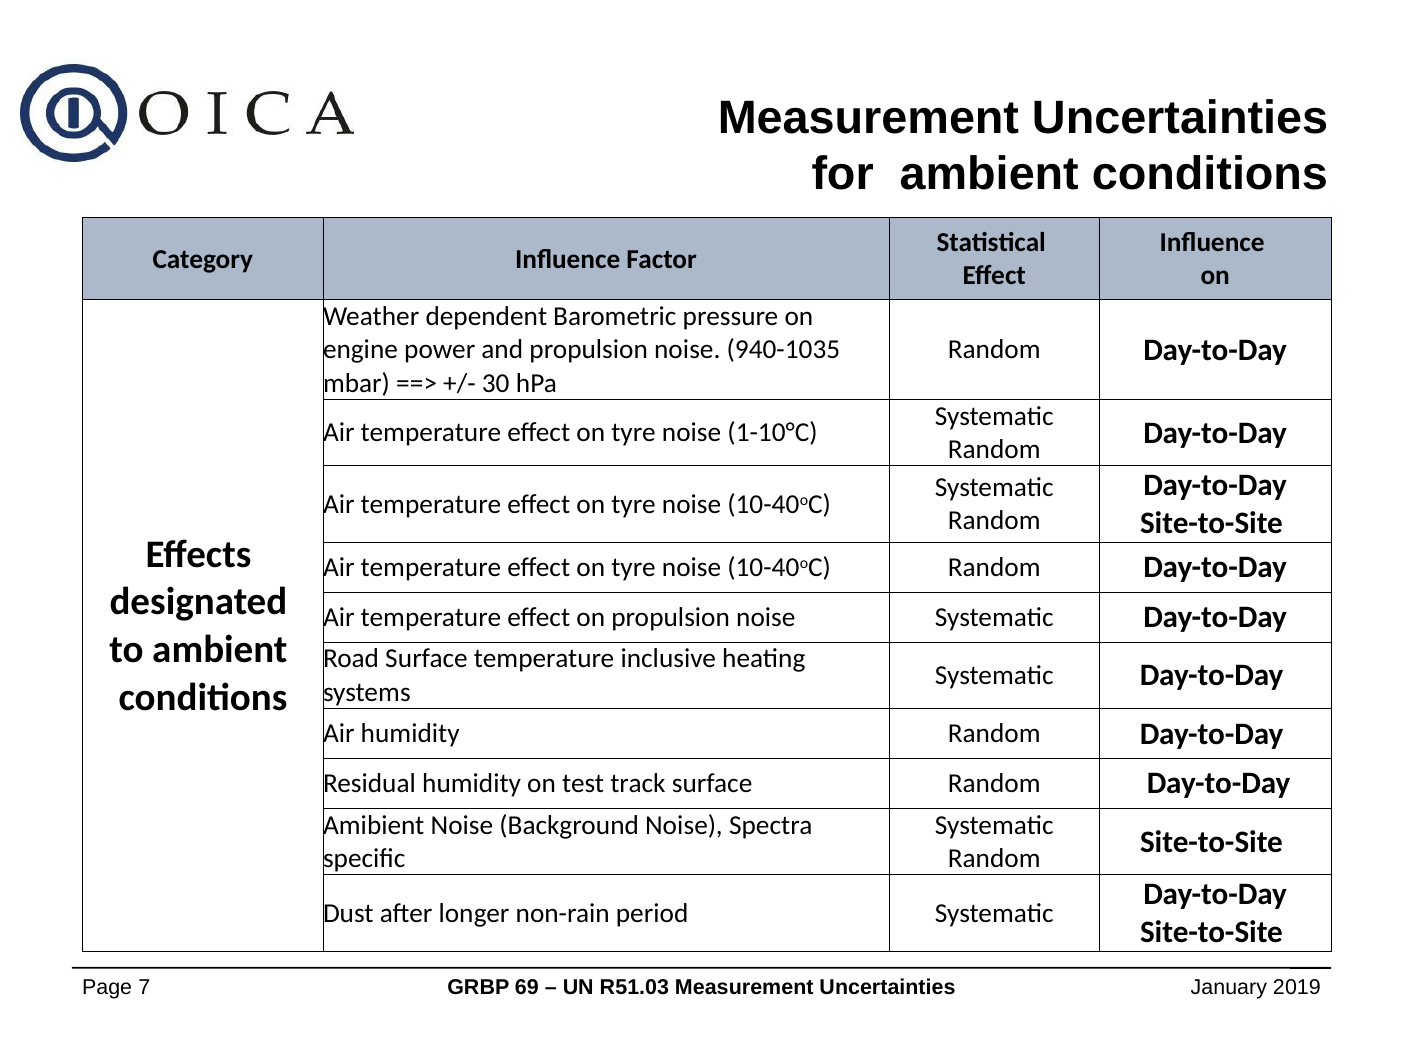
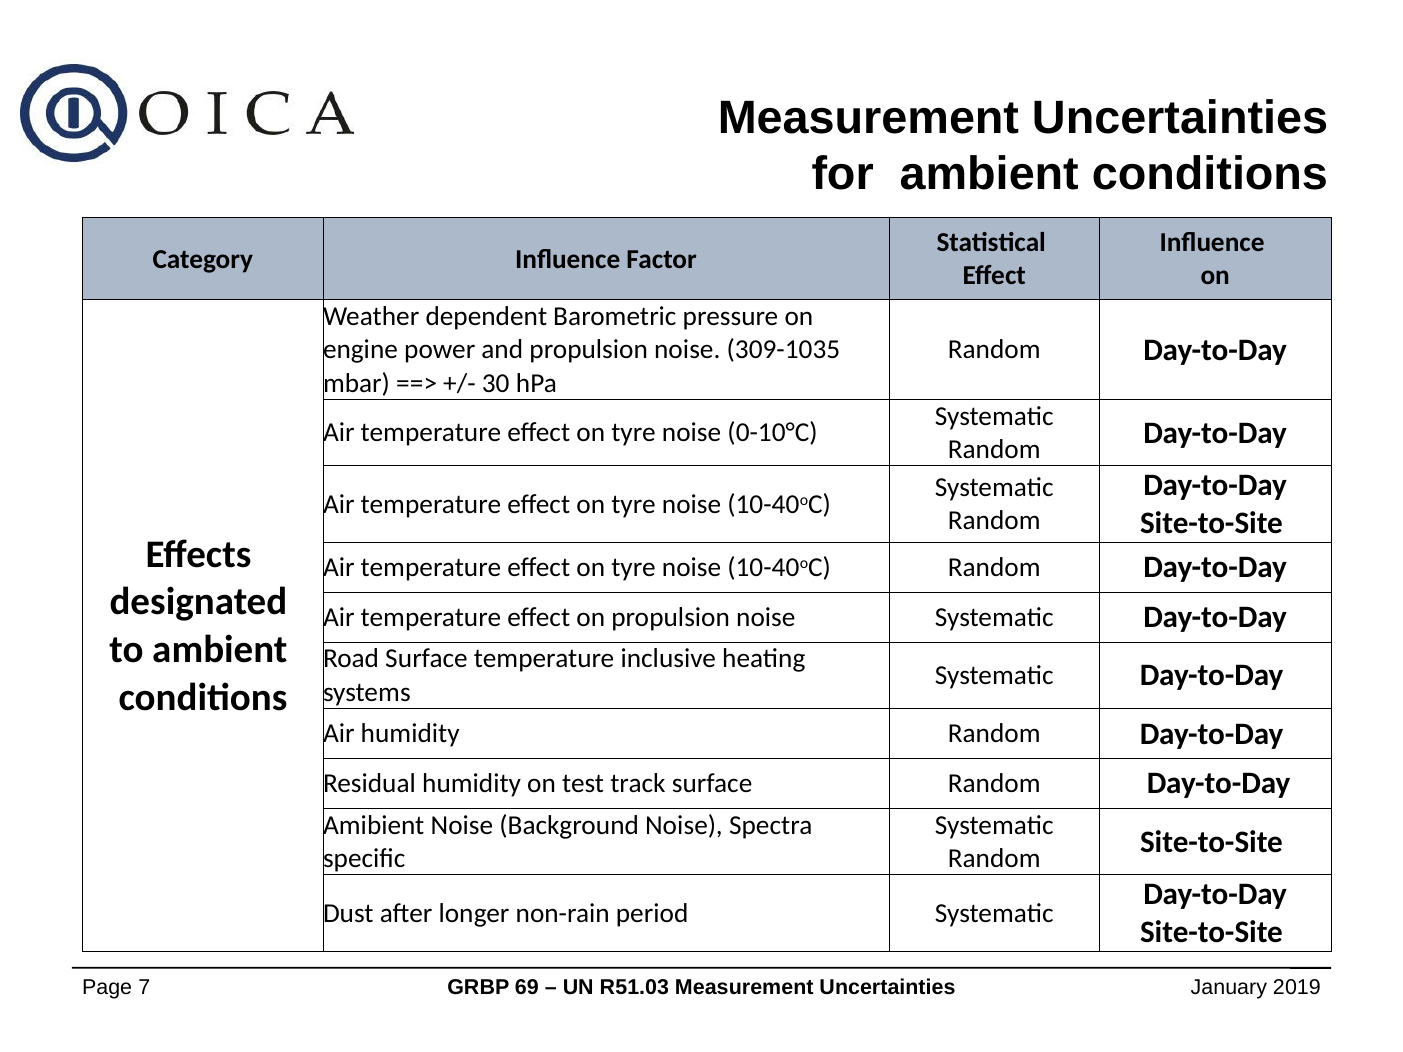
940-1035: 940-1035 -> 309-1035 (783, 350)
1-10°C: 1-10°C -> 0-10°C (773, 433)
